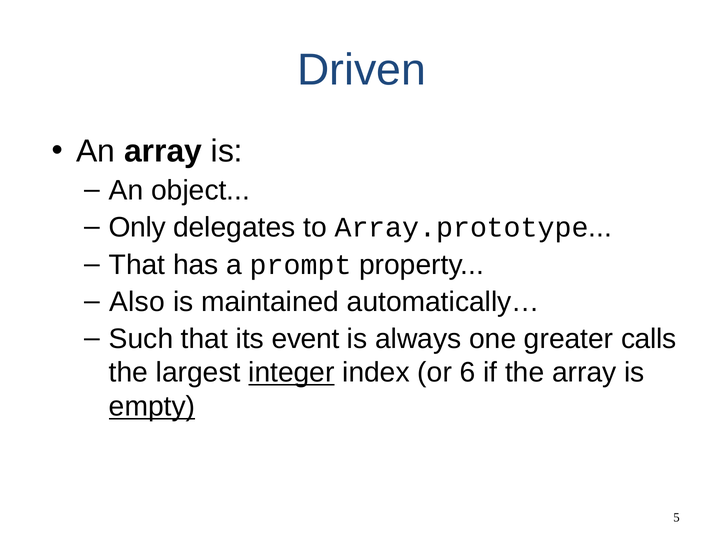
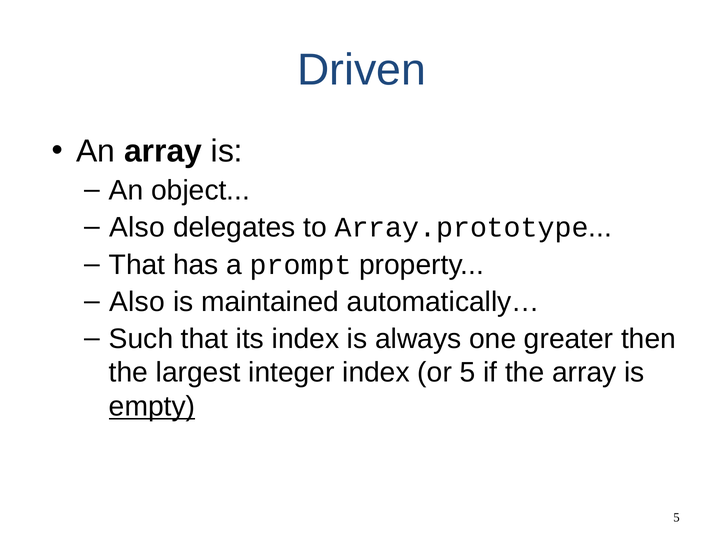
Only: Only -> Also (137, 228)
its event: event -> index (305, 339)
calls: calls -> then (649, 339)
integer underline: present -> none (291, 373)
or 6: 6 -> 5 (468, 373)
